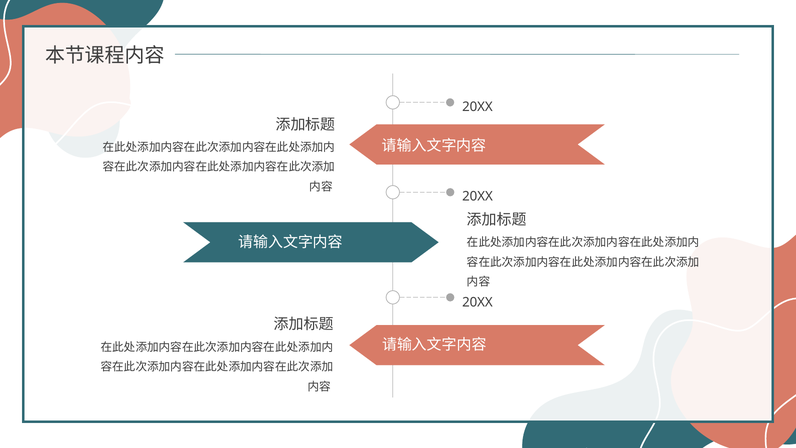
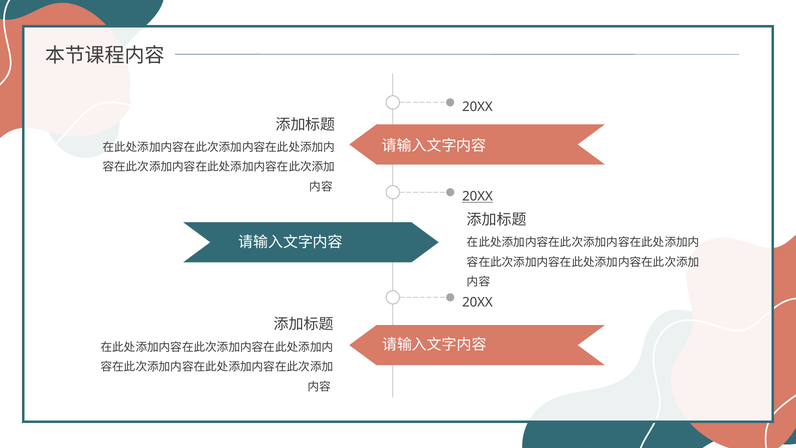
20XX underline: none -> present (477, 196)
